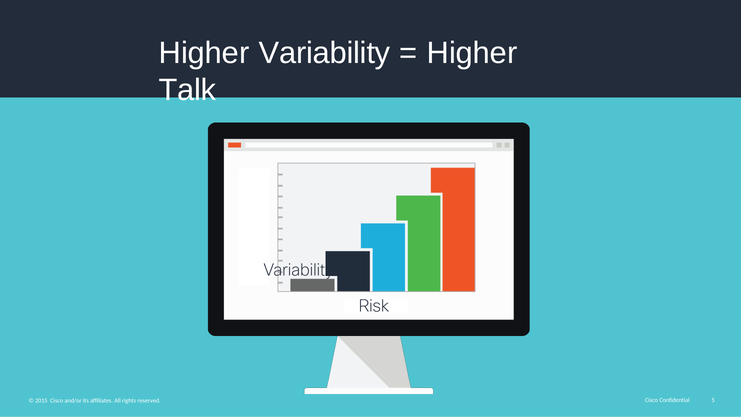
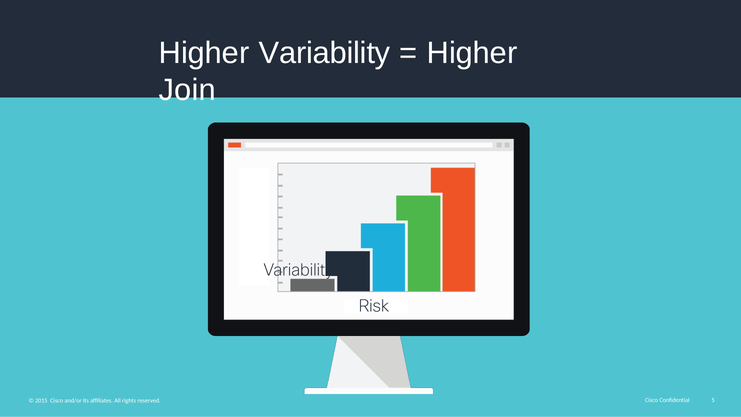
Talk: Talk -> Join (187, 90)
